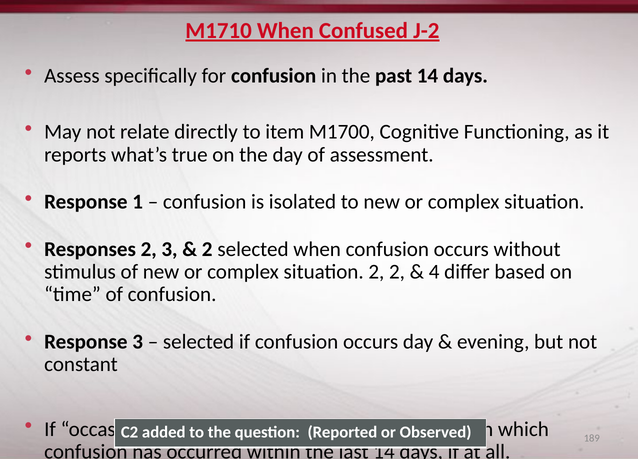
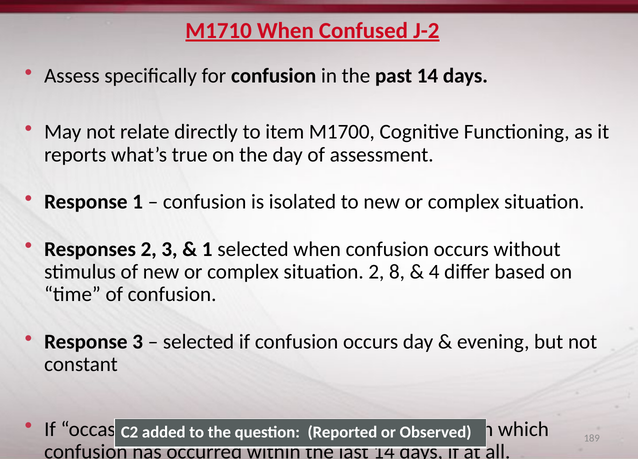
2: 2 -> 1 (207, 249)
2 2: 2 -> 8 (397, 272)
